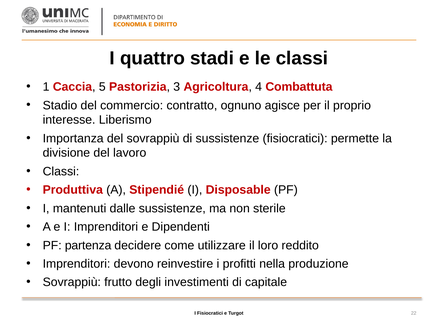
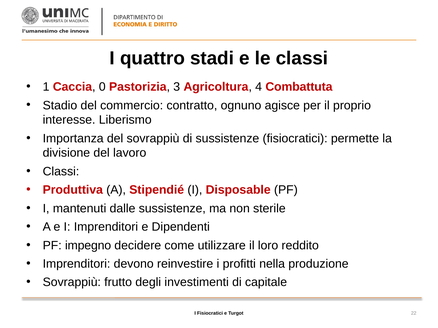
5: 5 -> 0 (102, 87)
partenza: partenza -> impegno (88, 246)
